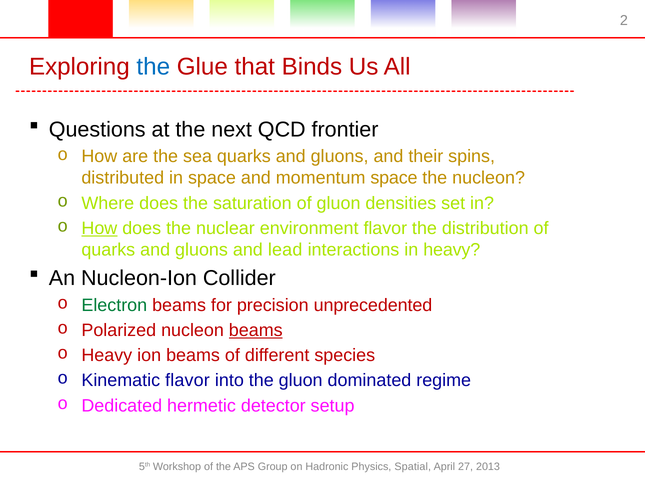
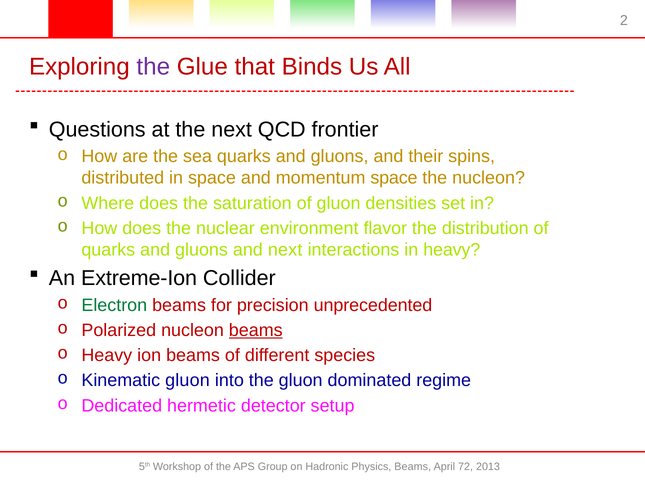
the colour: blue -> purple (153, 67)
How underline: present -> none (99, 228)
and lead: lead -> next (285, 250)
Nucleon-Ion: Nucleon-Ion -> Extreme-Ion (139, 278)
Kinematic flavor: flavor -> gluon (187, 380)
Physics Spatial: Spatial -> Beams (413, 466)
27: 27 -> 72 (466, 466)
